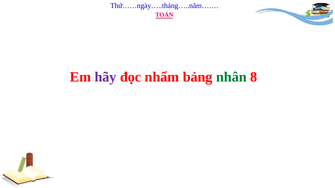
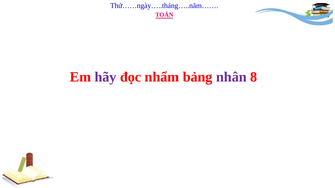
nhân colour: green -> purple (231, 77)
